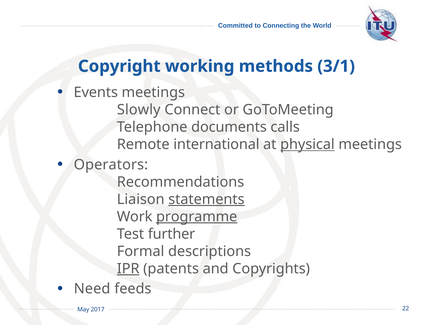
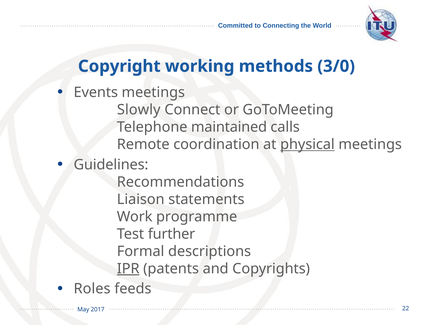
3/1: 3/1 -> 3/0 (336, 66)
documents: documents -> maintained (229, 127)
international: international -> coordination (216, 144)
Operators: Operators -> Guidelines (111, 165)
statements underline: present -> none (206, 199)
programme underline: present -> none (197, 216)
Need: Need -> Roles (92, 289)
